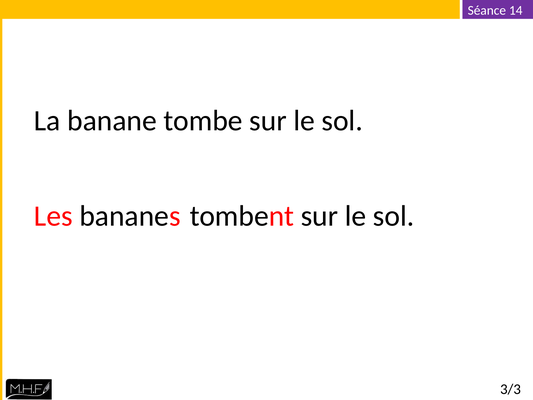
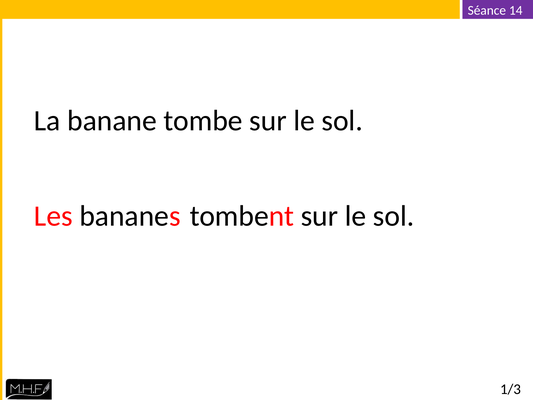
3/3: 3/3 -> 1/3 (511, 389)
